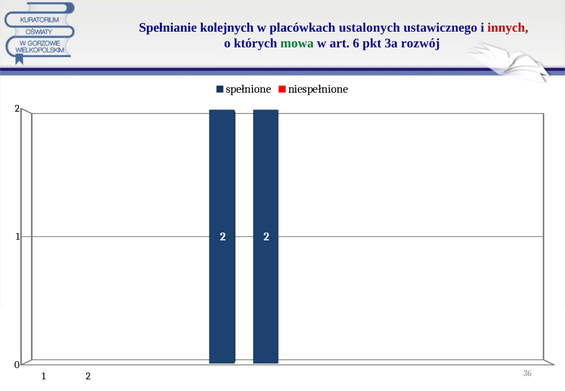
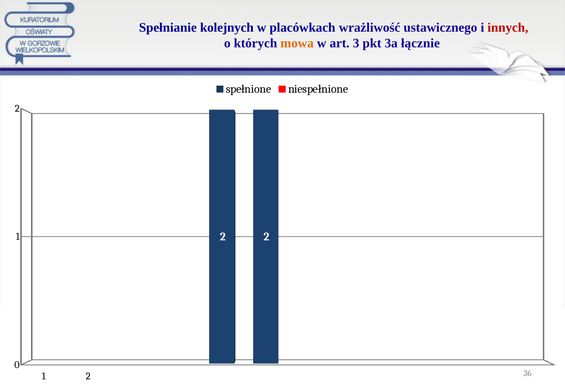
ustalonych: ustalonych -> wrażliwość (370, 28)
mowa colour: green -> orange (297, 43)
6: 6 -> 3 (356, 43)
rozwój: rozwój -> łącznie (420, 43)
